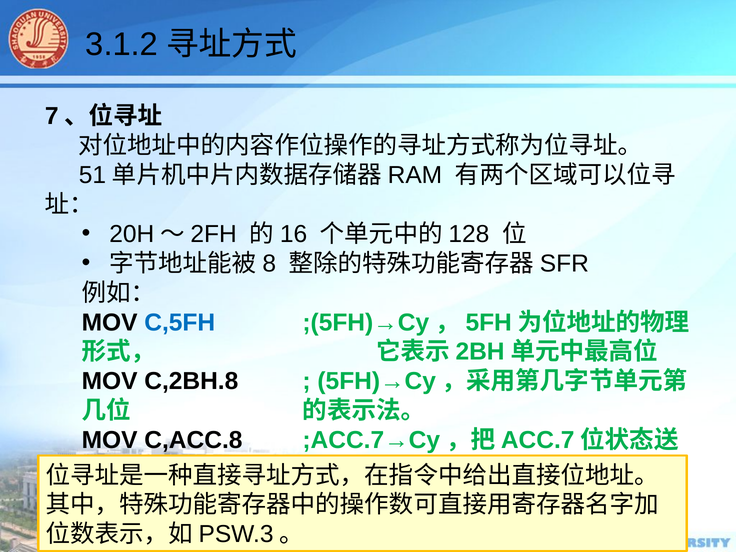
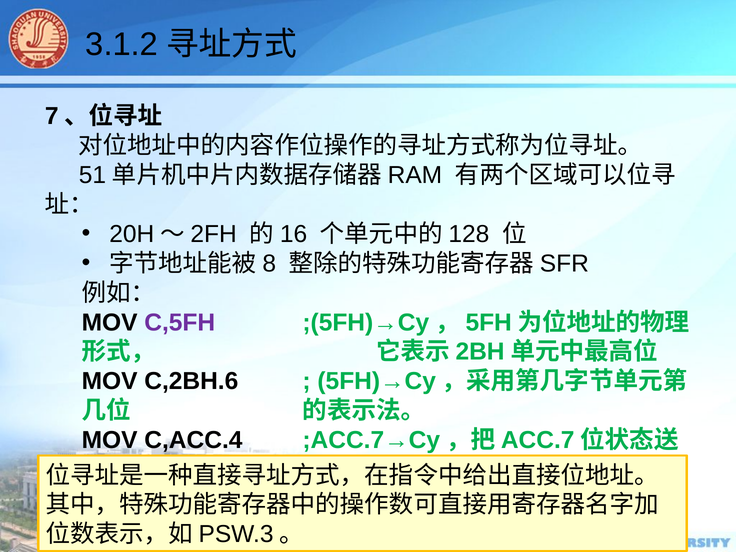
C,5FH colour: blue -> purple (180, 322)
C,2BH.8: C,2BH.8 -> C,2BH.6 (191, 381)
C,ACC.8: C,ACC.8 -> C,ACC.4 (193, 440)
